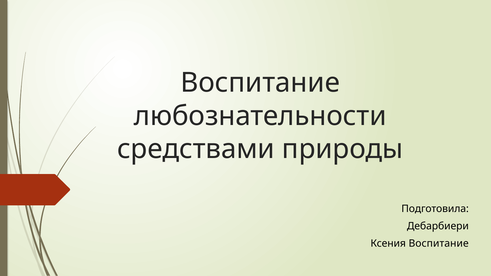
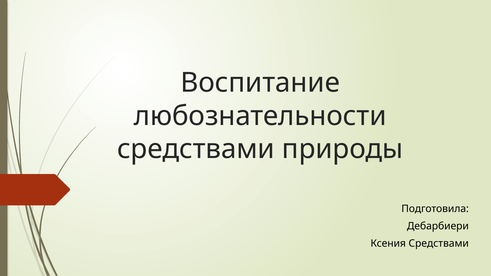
Ксения Воспитание: Воспитание -> Средствами (439, 244)
